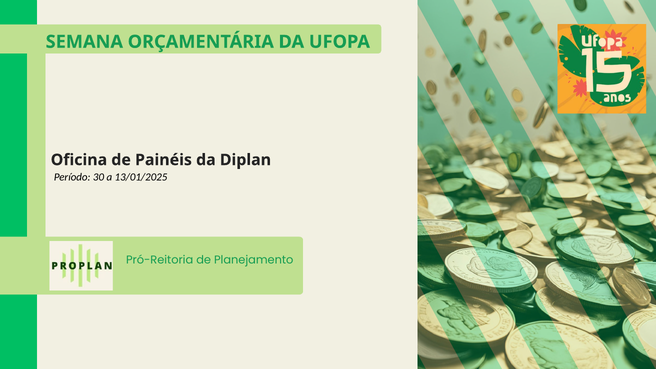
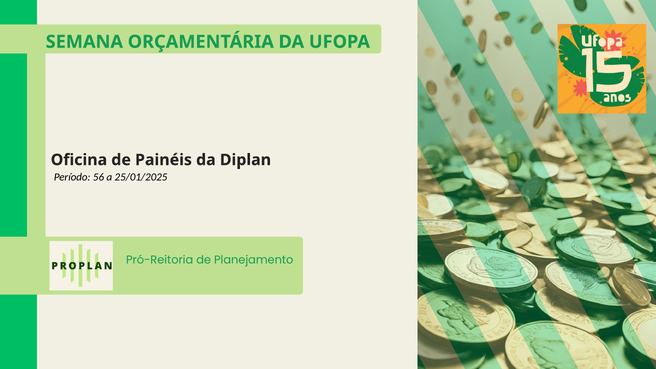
30: 30 -> 56 (99, 177)
13/01/2025: 13/01/2025 -> 25/01/2025 (141, 177)
